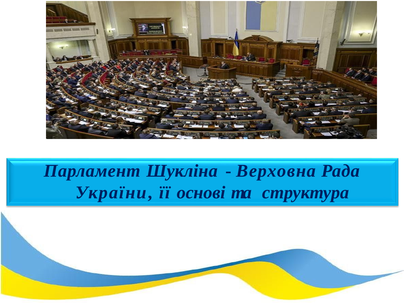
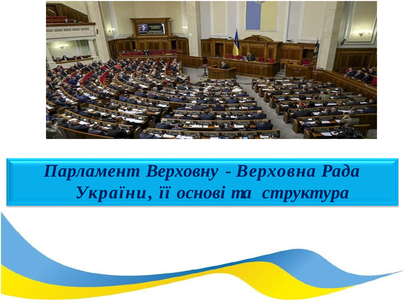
Шукліна: Шукліна -> Верховну (182, 171)
